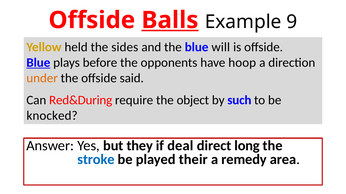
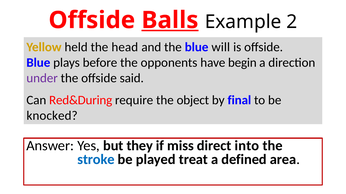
9: 9 -> 2 (292, 22)
sides: sides -> head (125, 47)
Blue underline: present -> none (38, 63)
hoop: hoop -> begin (242, 63)
under colour: orange -> purple (42, 78)
such: such -> final (239, 100)
deal: deal -> miss (180, 146)
long: long -> into (247, 146)
their: their -> treat (193, 160)
remedy: remedy -> defined (244, 160)
